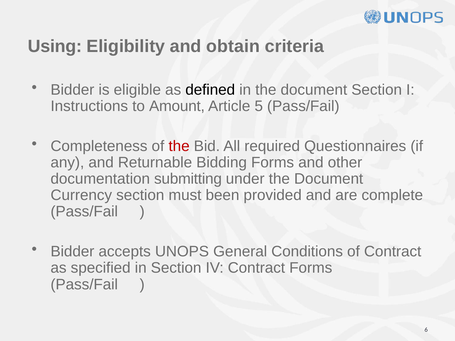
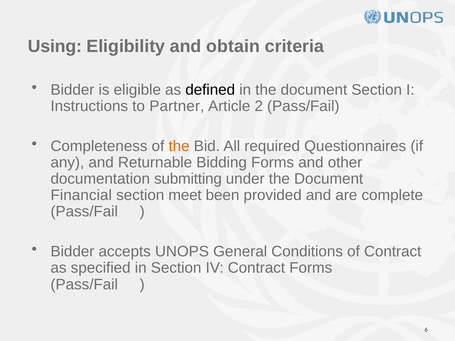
Amount: Amount -> Partner (177, 106)
5: 5 -> 2 (259, 106)
the colour: red -> orange (179, 146)
Currency: Currency -> Financial (81, 195)
must: must -> meet (185, 195)
